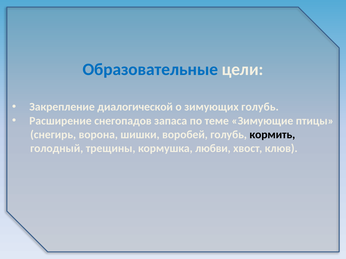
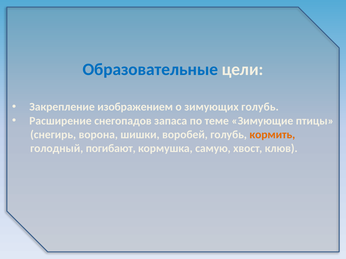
диалогической: диалогической -> изображением (135, 107)
кормить colour: black -> orange (272, 135)
трещины: трещины -> погибают (111, 149)
любви: любви -> самую (213, 149)
